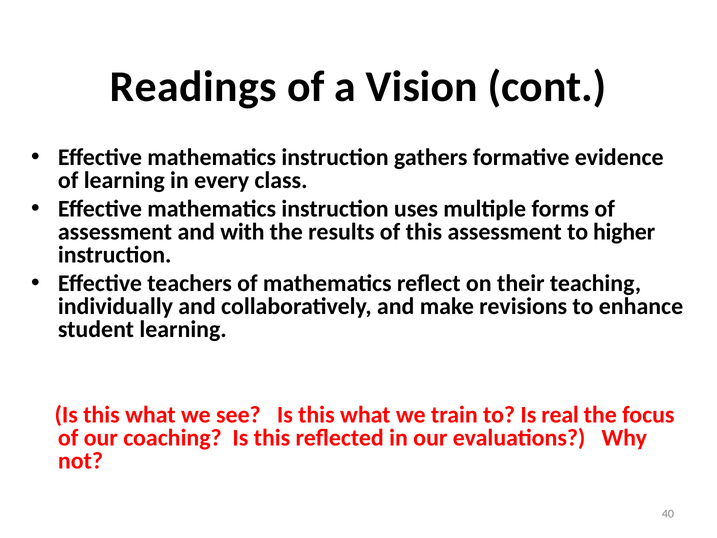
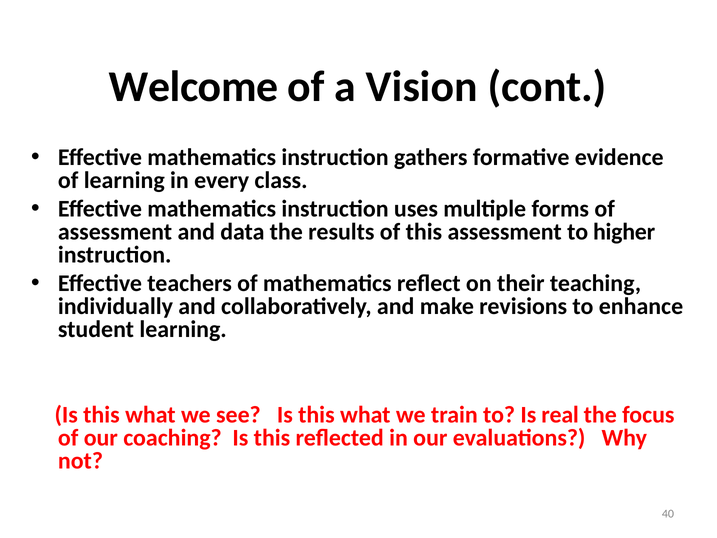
Readings: Readings -> Welcome (194, 87)
with: with -> data (242, 232)
